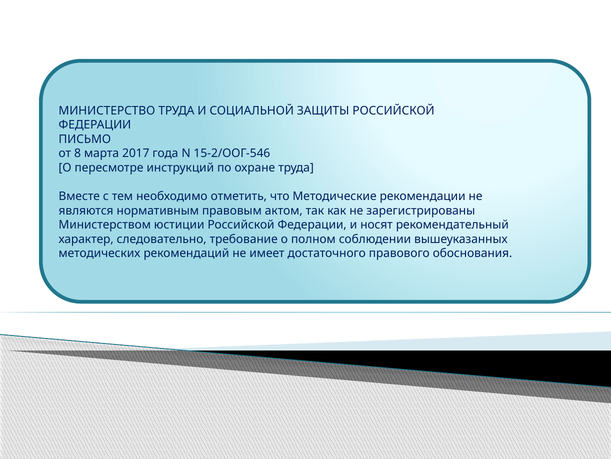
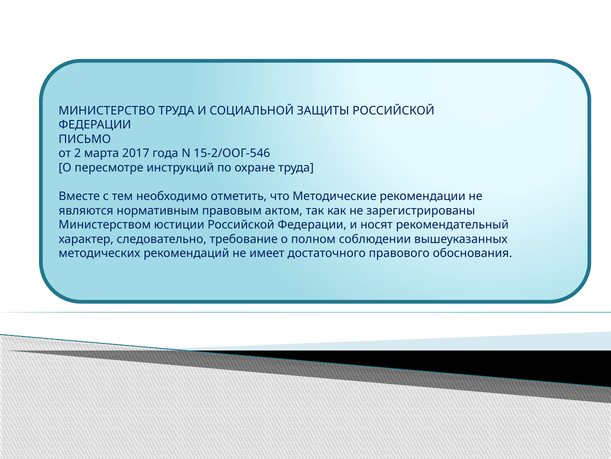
8: 8 -> 2 (78, 153)
